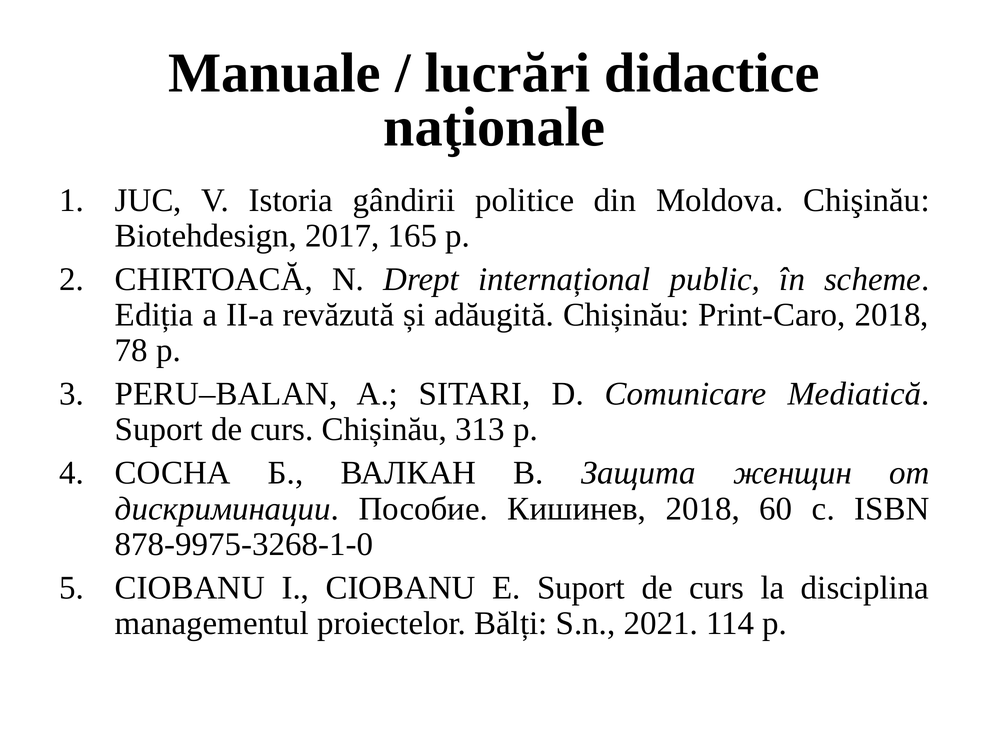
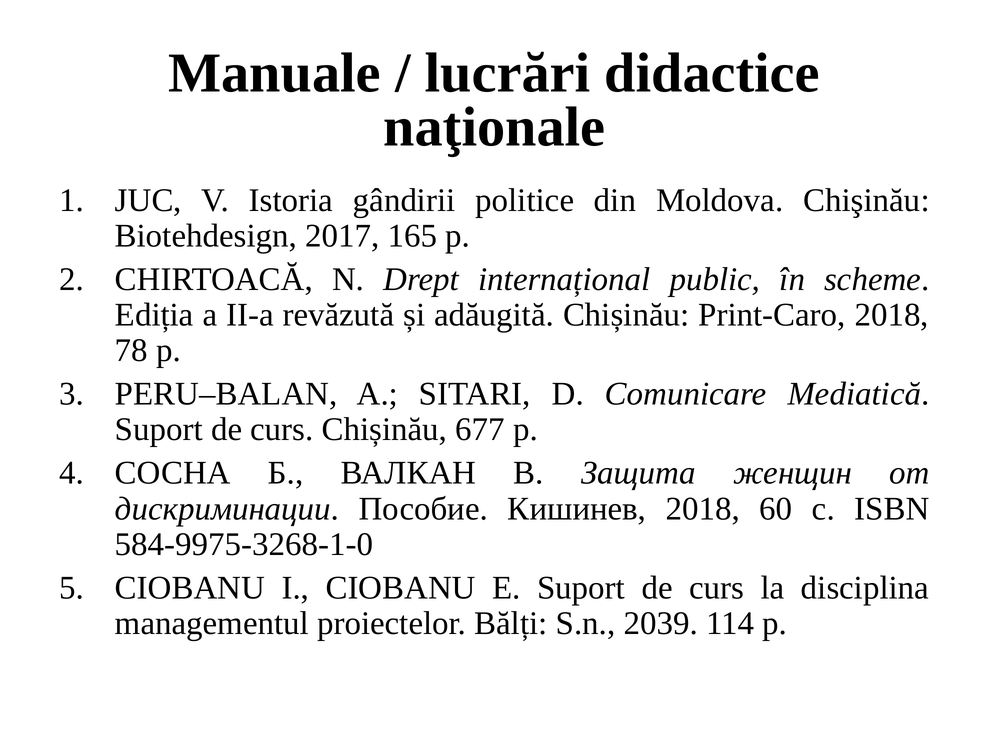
313: 313 -> 677 (480, 429)
878-9975-3268-1-0: 878-9975-3268-1-0 -> 584-9975-3268-1-0 (244, 544)
2021: 2021 -> 2039 (661, 623)
